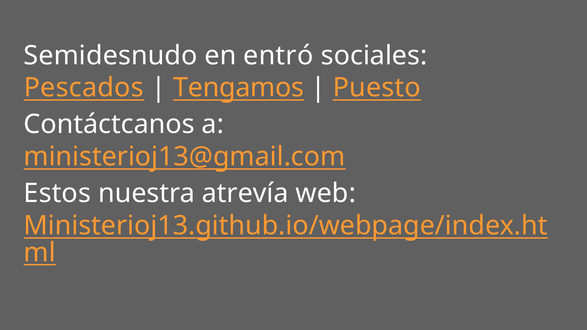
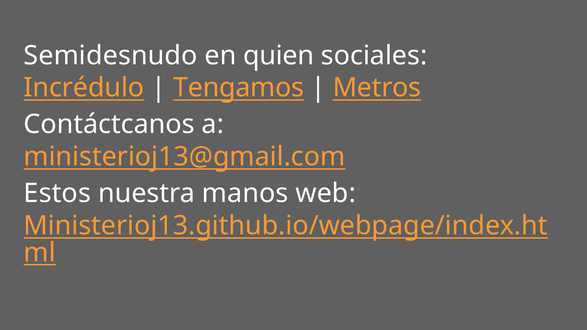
entró: entró -> quien (279, 56)
Pescados: Pescados -> Incrédulo (84, 88)
Puesto: Puesto -> Metros (377, 88)
atrevía: atrevía -> manos (245, 193)
